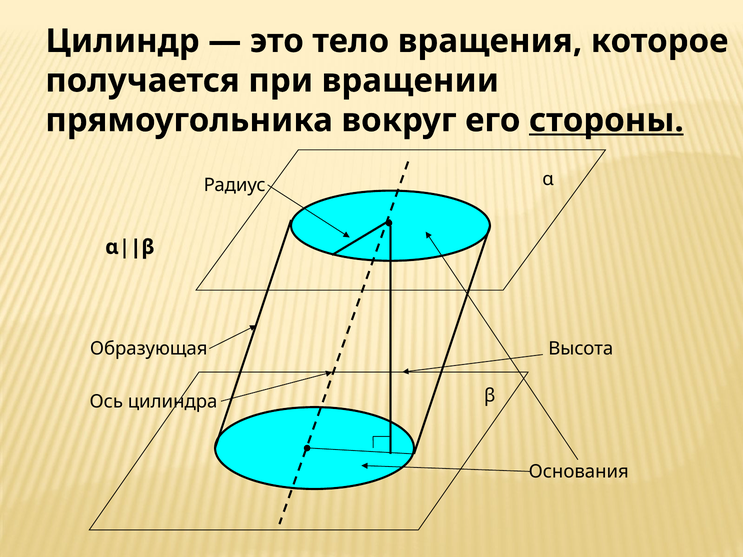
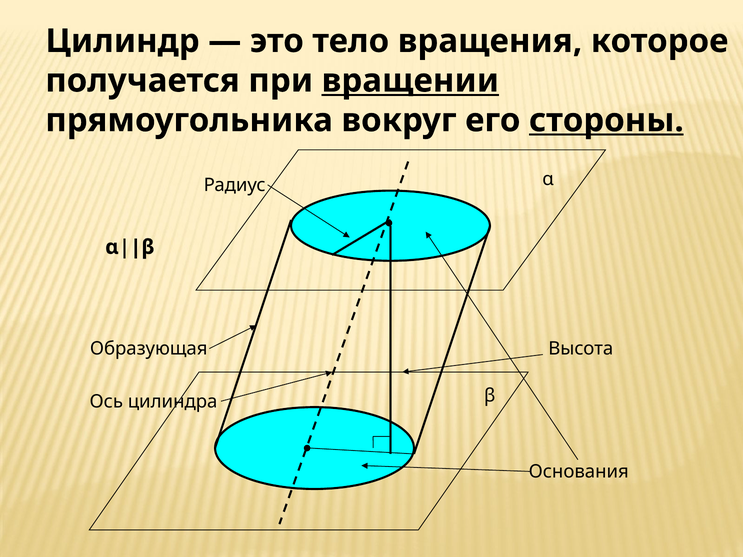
вращении underline: none -> present (410, 81)
